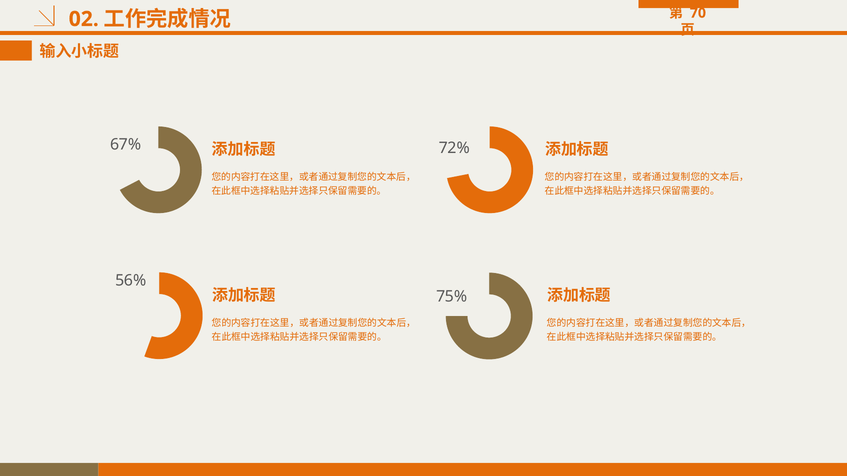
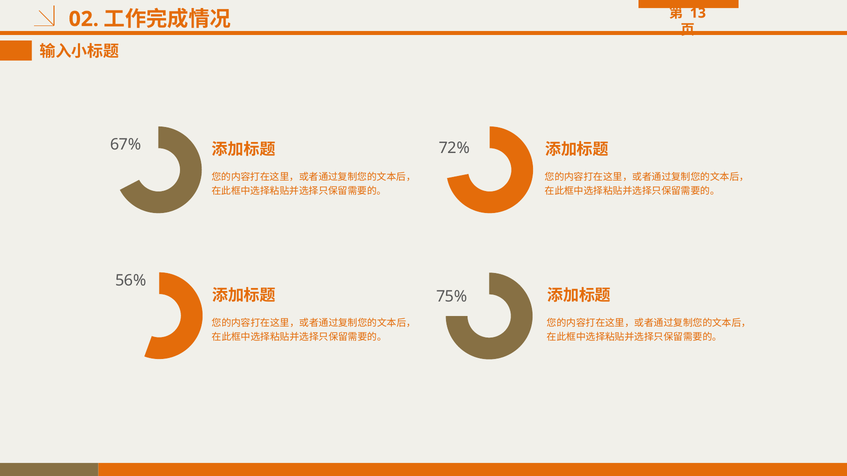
70: 70 -> 13 (698, 13)
